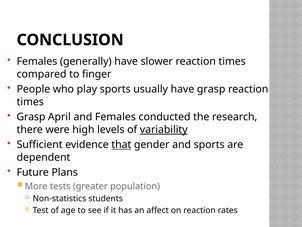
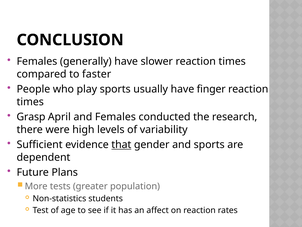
finger: finger -> faster (97, 74)
have grasp: grasp -> finger (211, 89)
variability underline: present -> none (164, 129)
